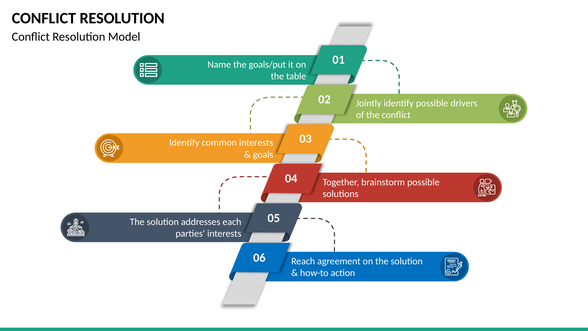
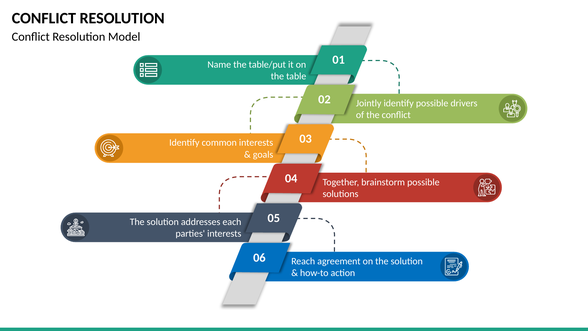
goals/put: goals/put -> table/put (267, 64)
